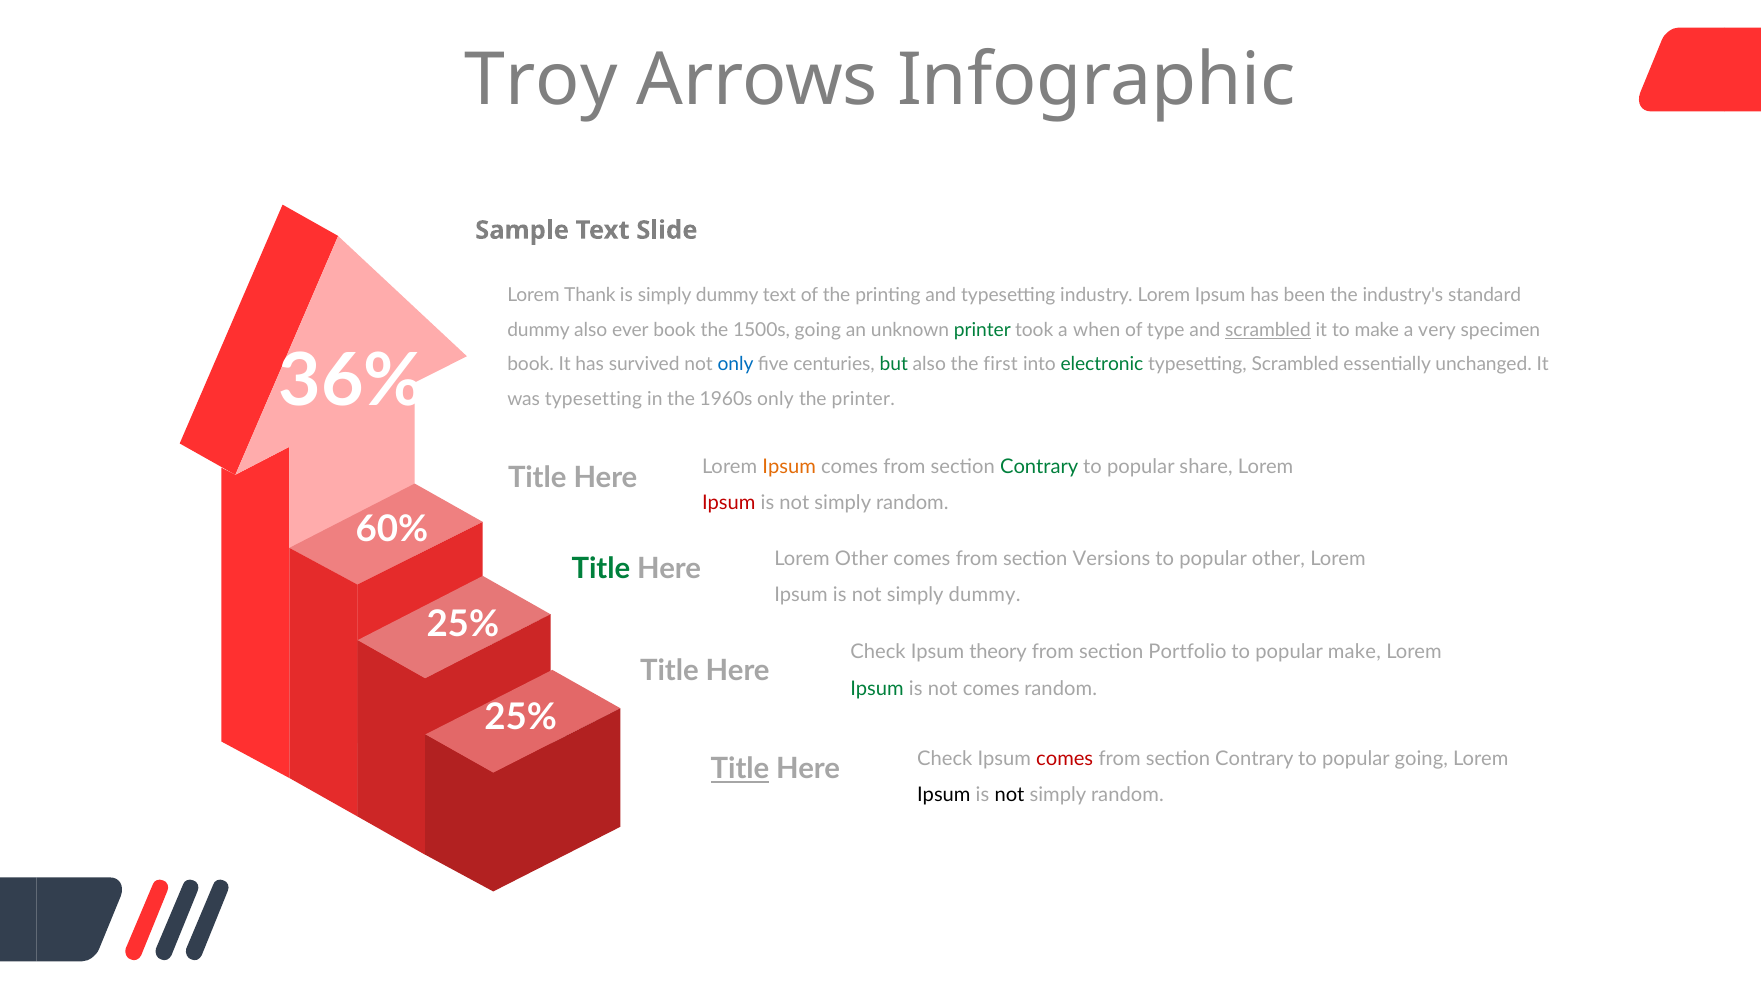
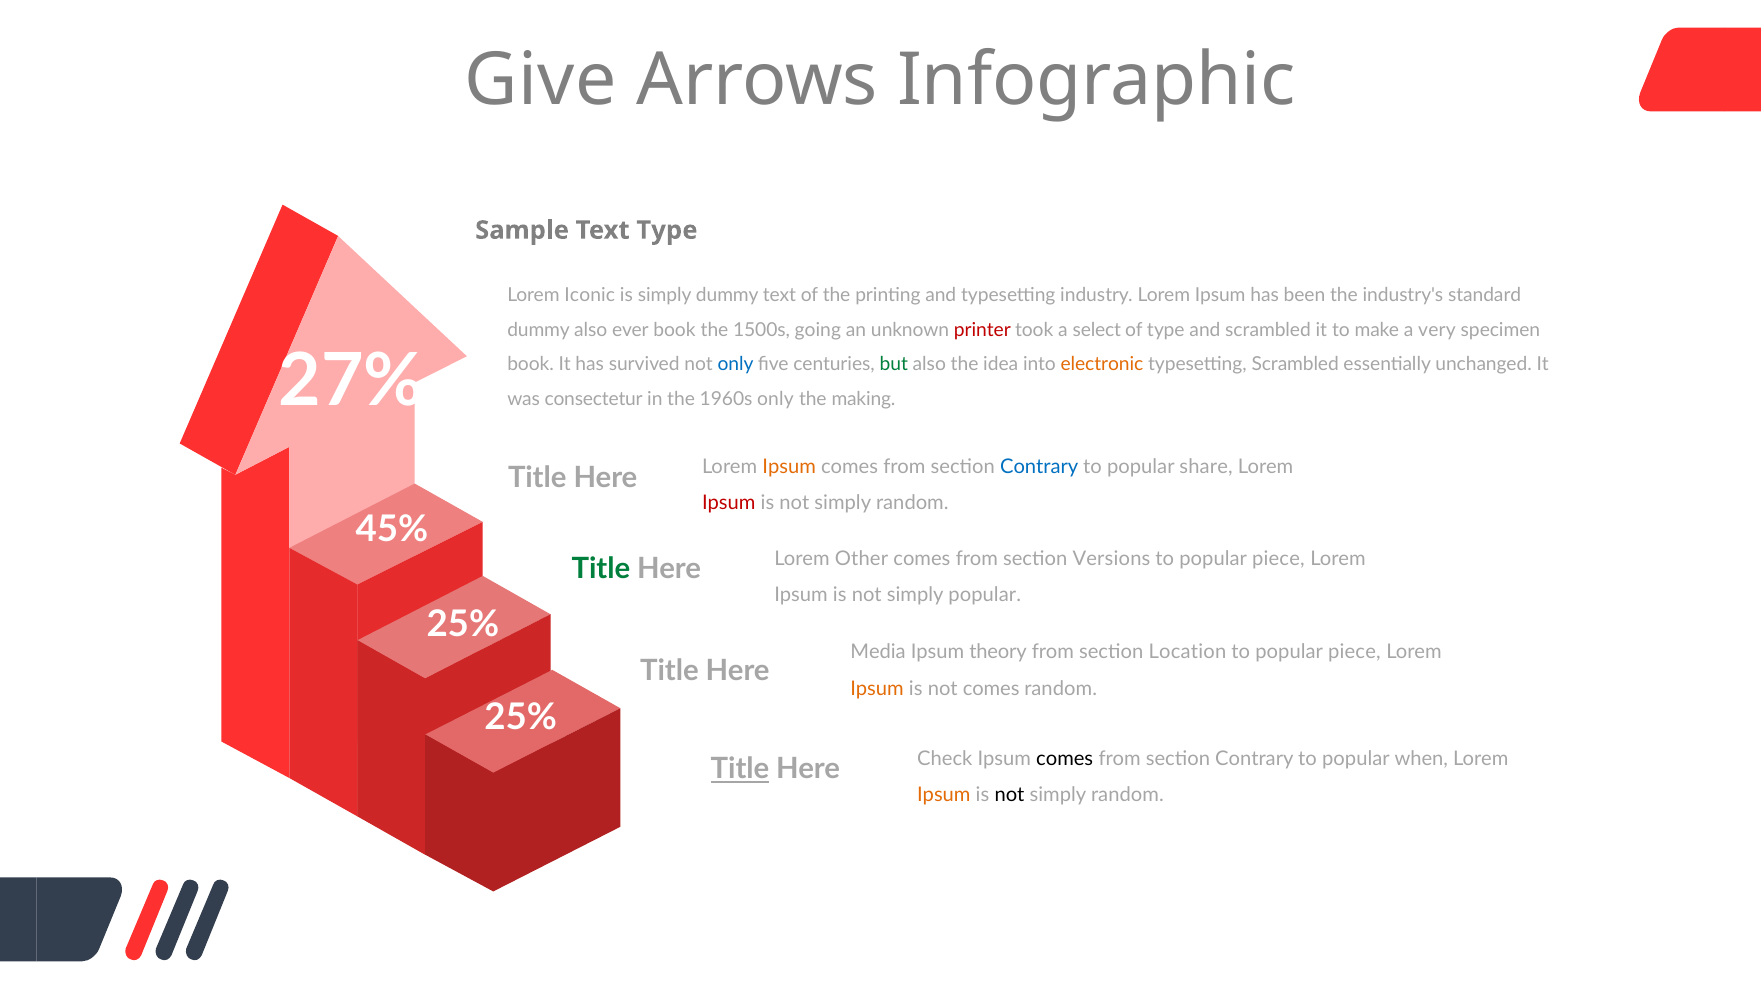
Troy: Troy -> Give (541, 81)
Text Slide: Slide -> Type (667, 230)
Thank: Thank -> Iconic (590, 295)
printer colour: green -> red (982, 330)
when: when -> select (1097, 330)
scrambled underline: present -> none (1268, 330)
36%: 36% -> 27% (351, 382)
first: first -> idea (1001, 365)
electronic colour: green -> orange (1102, 365)
was typesetting: typesetting -> consectetur (594, 399)
the printer: printer -> making (863, 399)
Contrary colour: green -> blue (1039, 467)
60%: 60% -> 45% (392, 530)
other: other -> piece (1278, 559)
not simply dummy: dummy -> popular (985, 595)
Check: Check -> Media (878, 653)
Portfolio: Portfolio -> Location (1187, 653)
make: make -> piece (1354, 653)
Ipsum colour: green -> orange (877, 689)
comes colour: red -> black (1065, 759)
popular going: going -> when (1421, 759)
Ipsum colour: black -> orange (944, 795)
